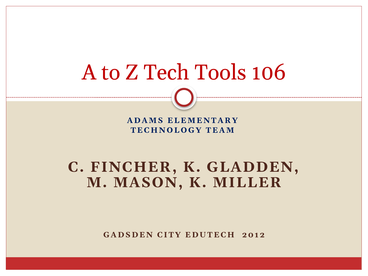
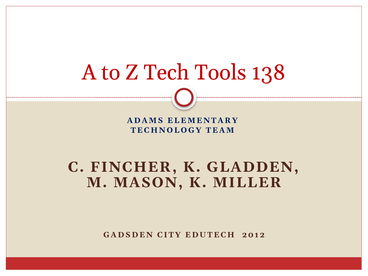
106: 106 -> 138 (269, 73)
